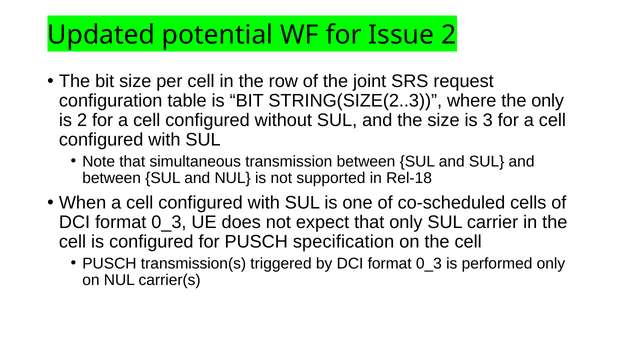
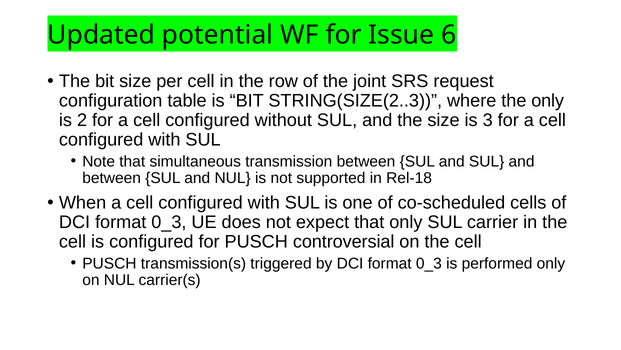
Issue 2: 2 -> 6 (449, 35)
specification: specification -> controversial (344, 241)
